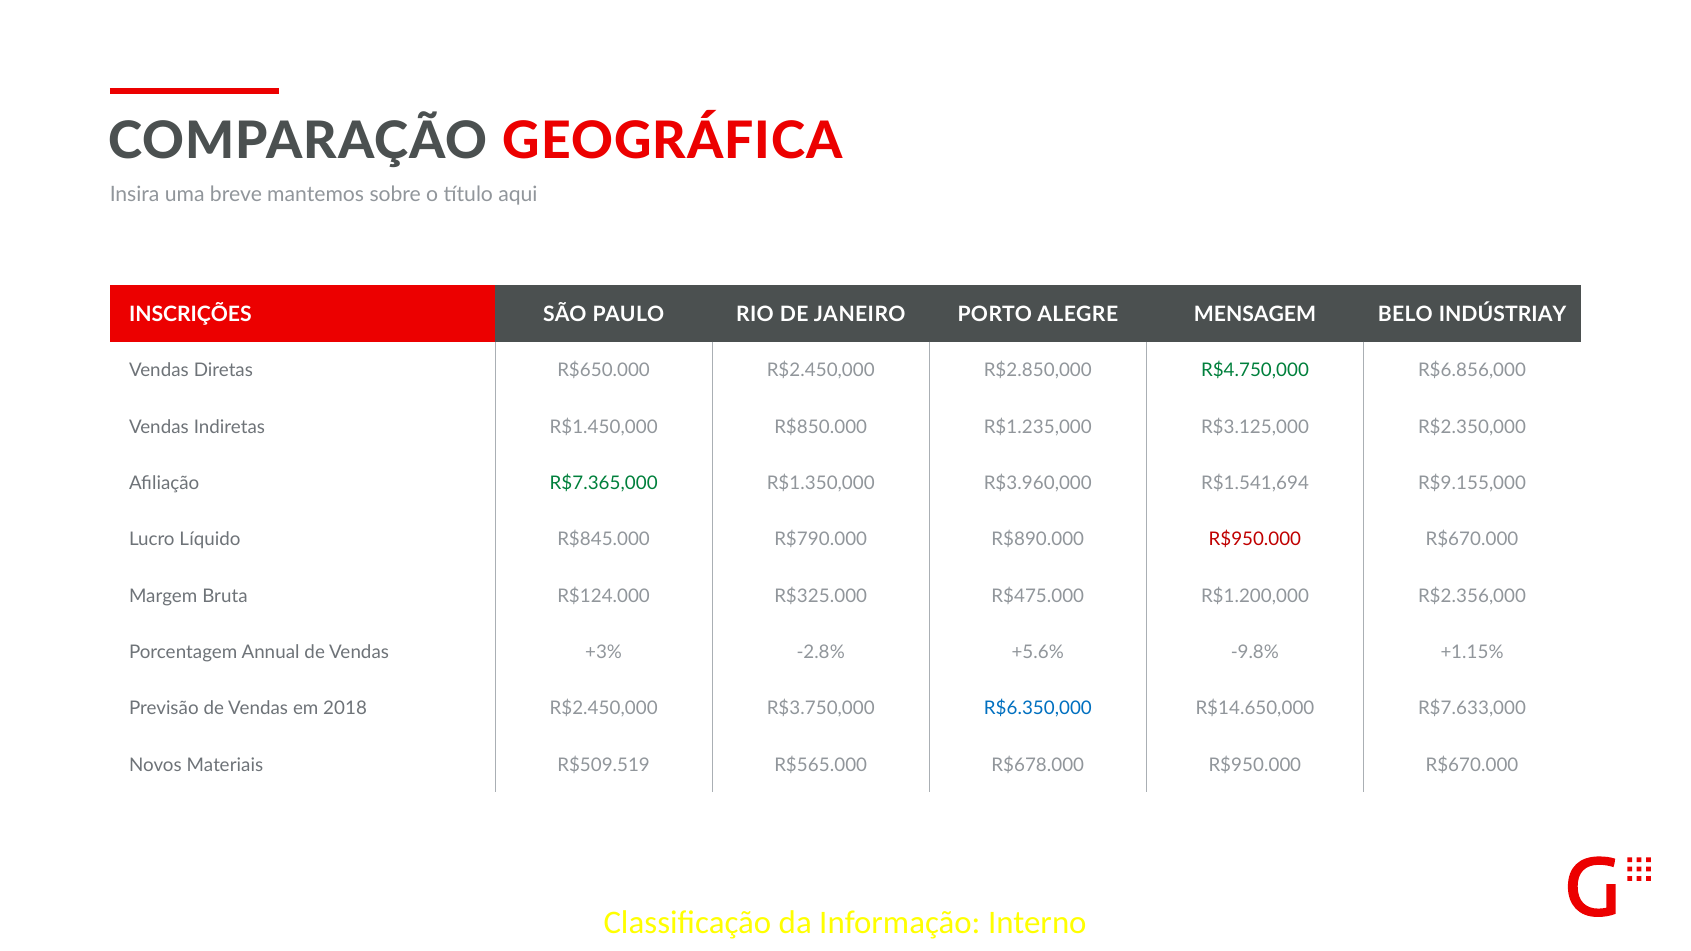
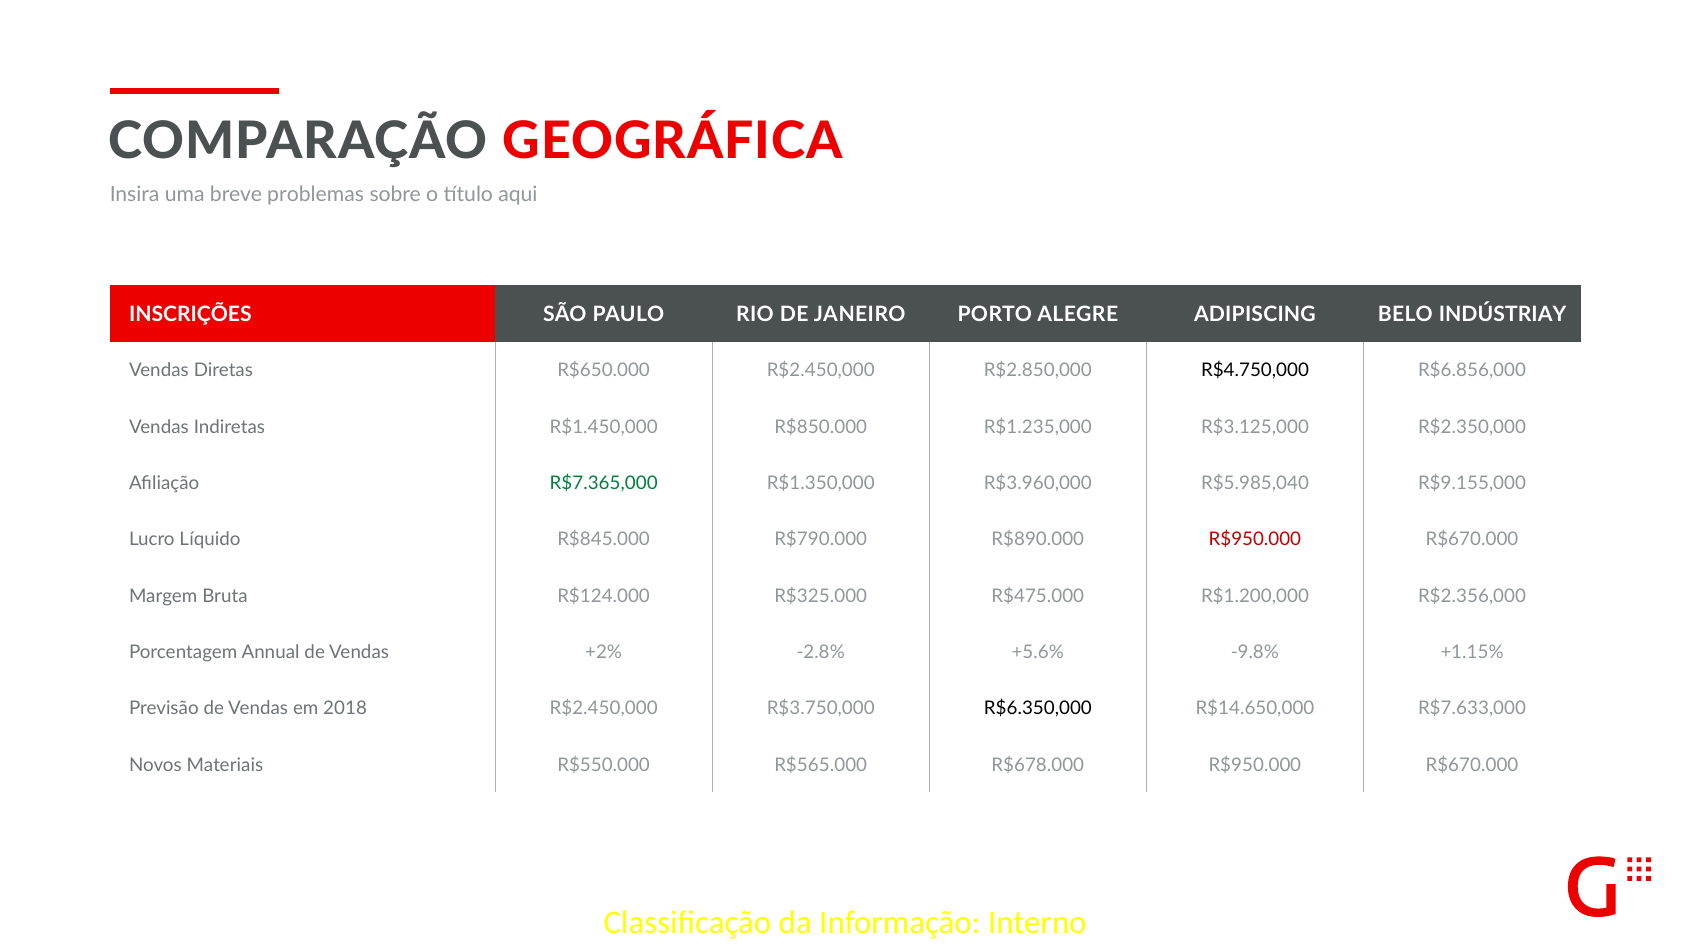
mantemos: mantemos -> problemas (316, 194)
MENSAGEM: MENSAGEM -> ADIPISCING (1255, 315)
R$4.750,000 colour: green -> black (1255, 371)
R$1.541,694: R$1.541,694 -> R$5.985,040 (1255, 484)
+3%: +3% -> +2% (604, 652)
R$6.350,000 colour: blue -> black (1038, 709)
R$509.519: R$509.519 -> R$550.000 (604, 765)
